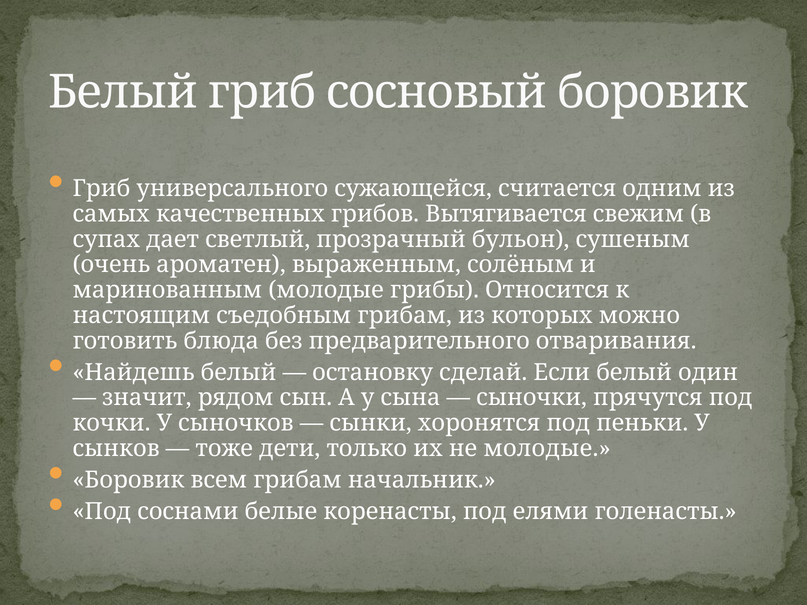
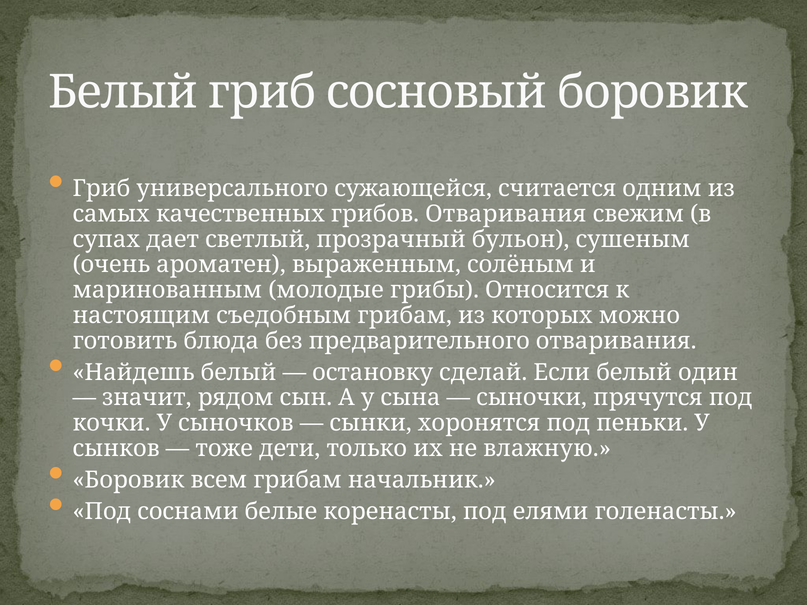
грибов Вытягивается: Вытягивается -> Отваривания (506, 214)
не молодые: молодые -> влажную (547, 449)
